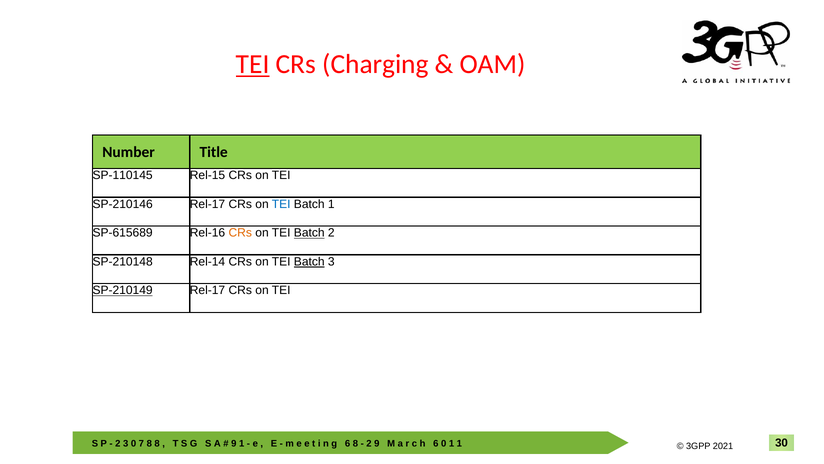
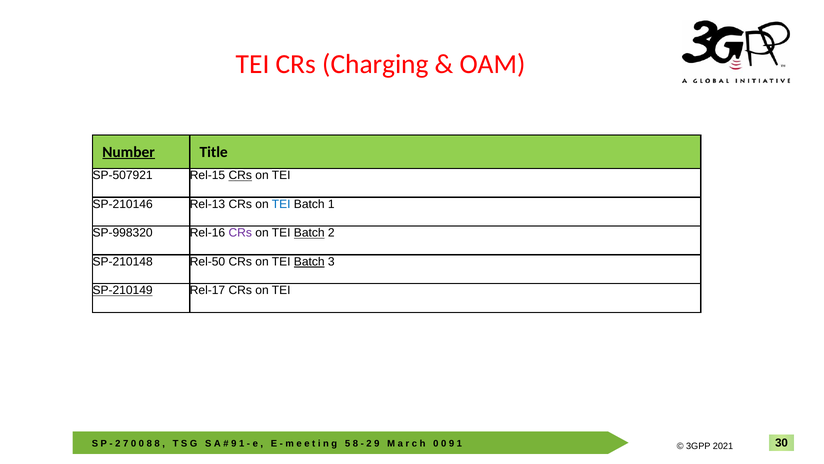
TEI underline: present -> none (253, 64)
Number underline: none -> present (129, 152)
SP-110145: SP-110145 -> SP-507921 (123, 175)
CRs underline: none -> present (240, 175)
SP-210146 Rel-17: Rel-17 -> Rel-13 (207, 204)
SP-615689: SP-615689 -> SP-998320 (123, 233)
CRs colour: orange -> purple (240, 233)
Rel-14: Rel-14 -> Rel-50 (207, 261)
2 3: 3 -> 7 (126, 443)
7: 7 -> 0 (141, 443)
6: 6 -> 5 (348, 443)
6: 6 -> 0 (436, 443)
1: 1 -> 9 (452, 443)
